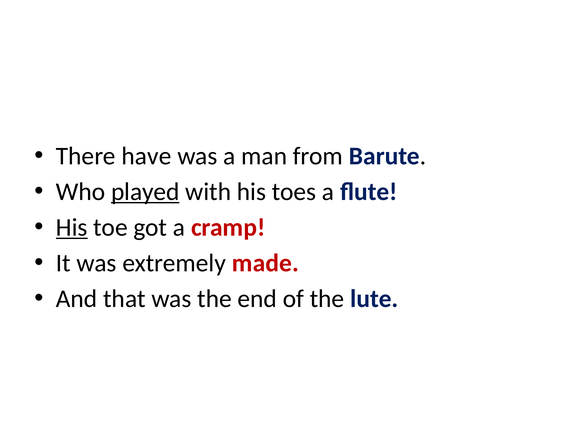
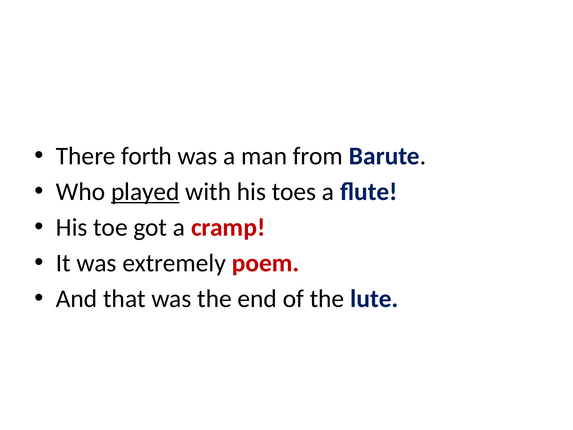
have: have -> forth (147, 156)
His underline: present -> none (72, 227)
made: made -> poem (266, 263)
